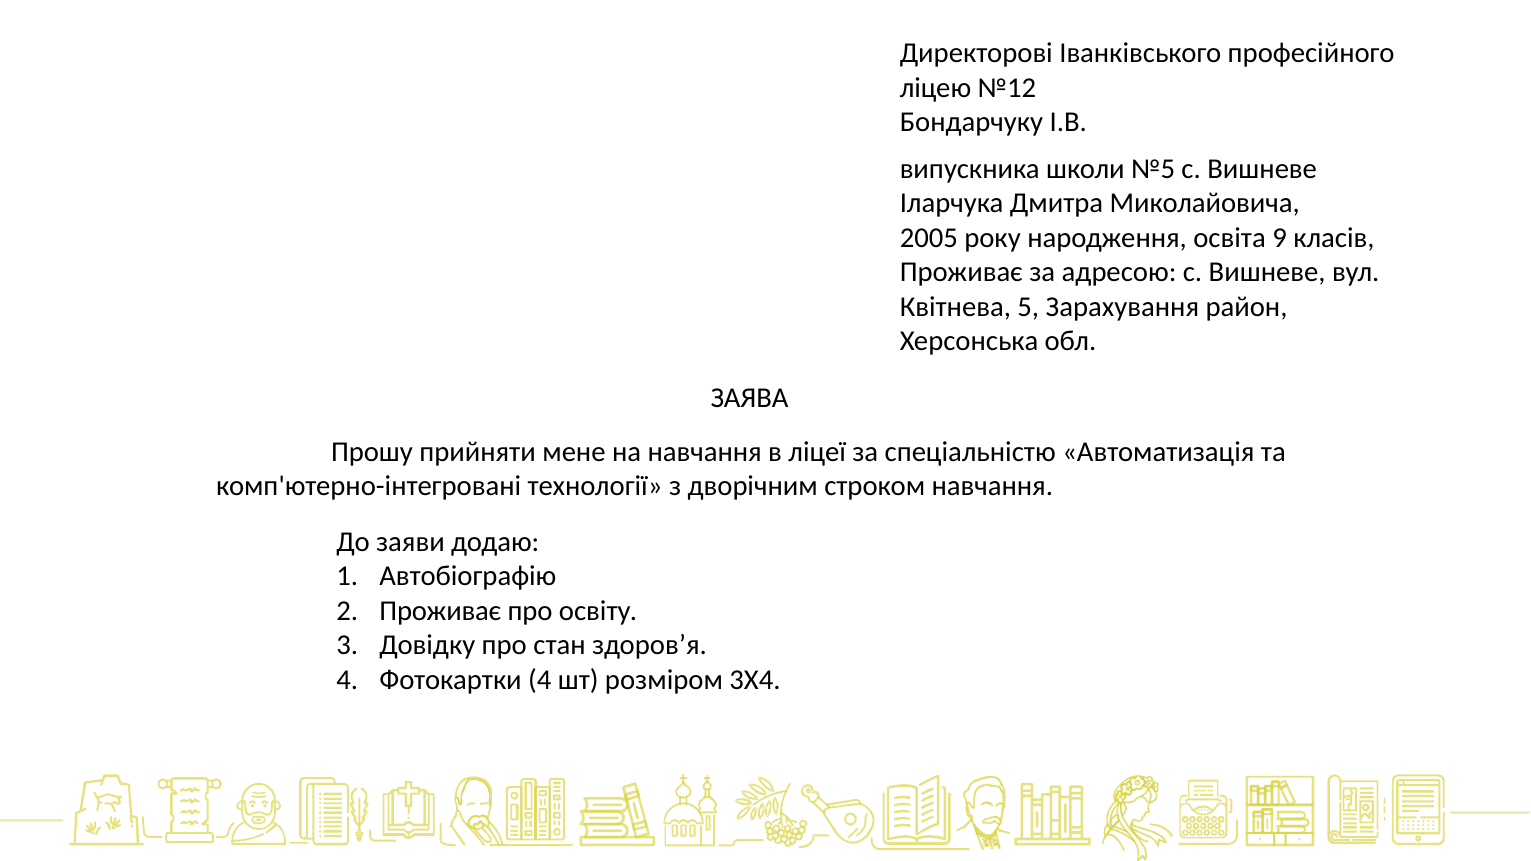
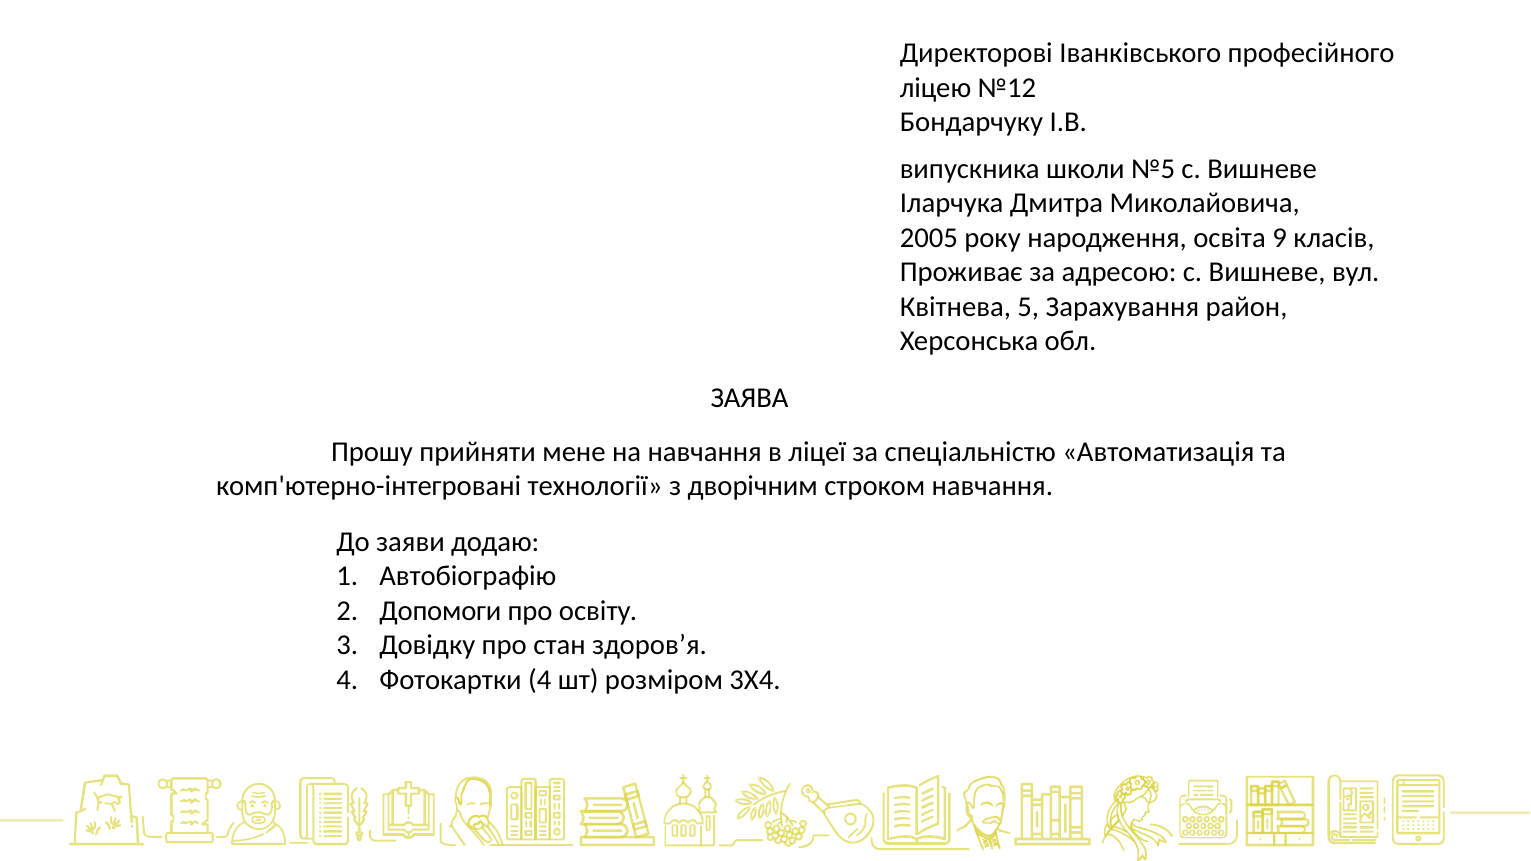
Проживає: Проживає -> Допомоги (440, 611)
